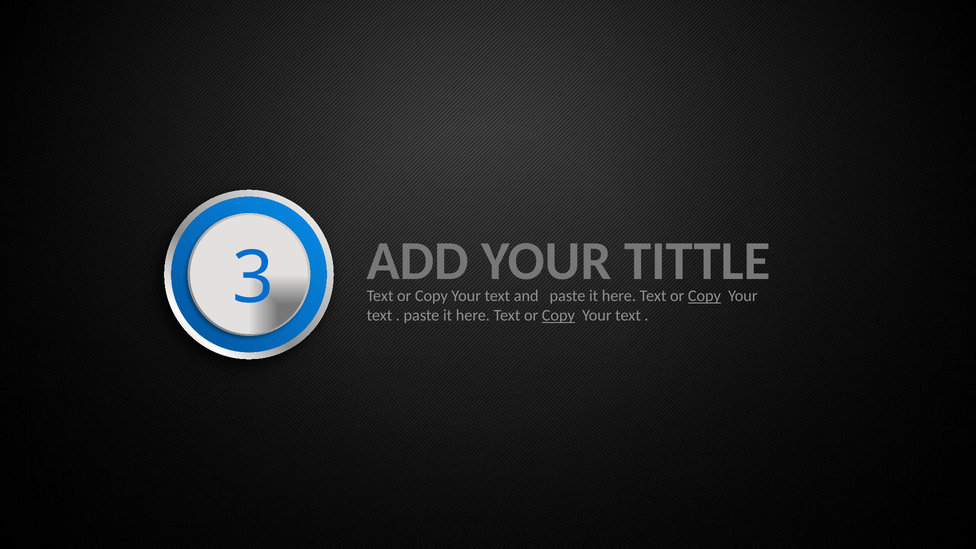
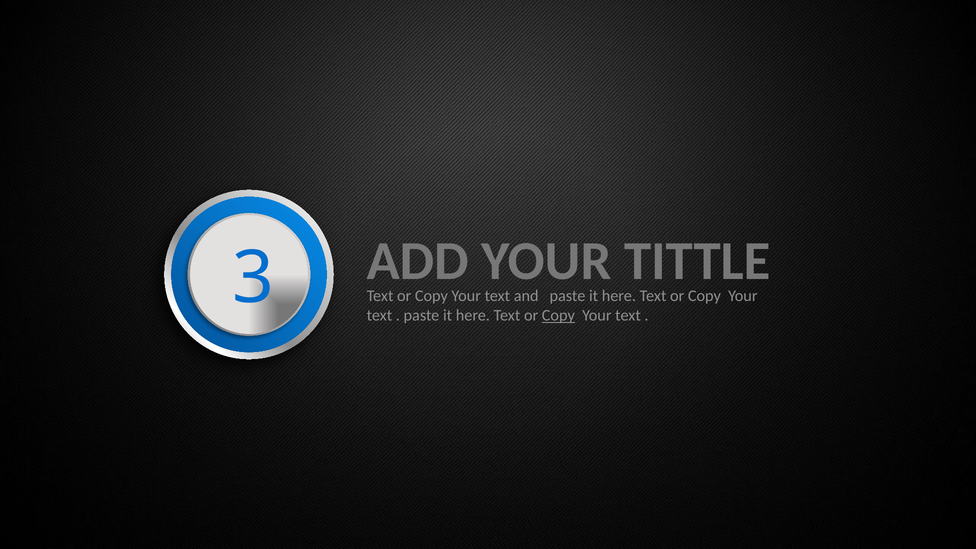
Copy underline: present -> none (704, 296)
